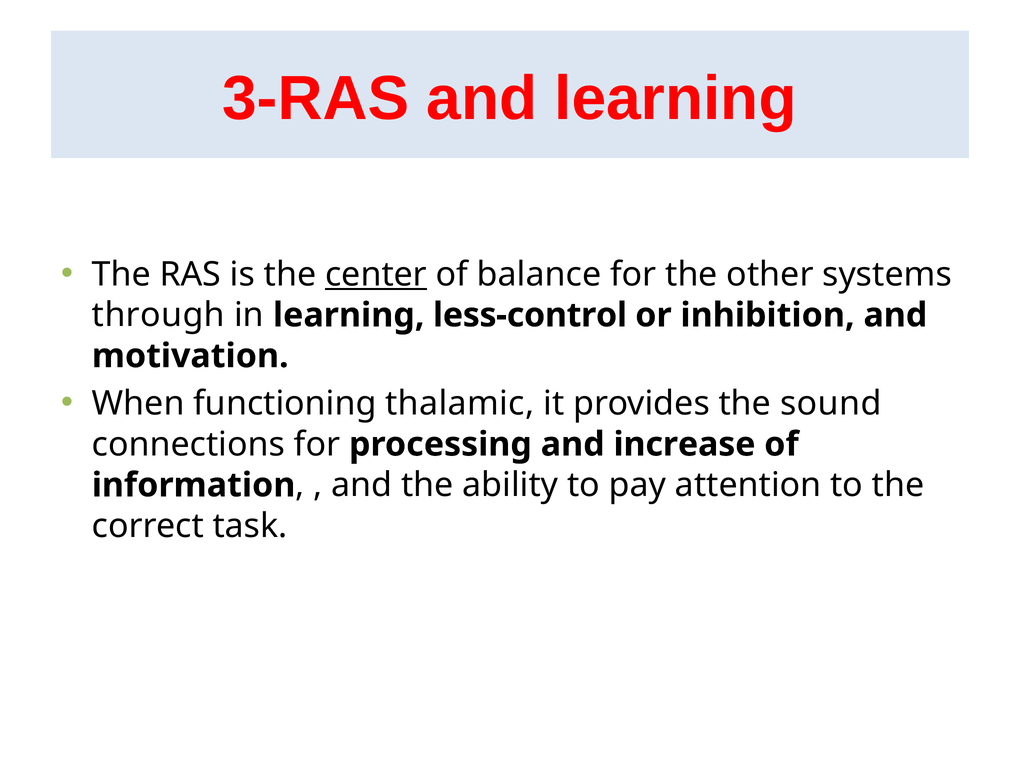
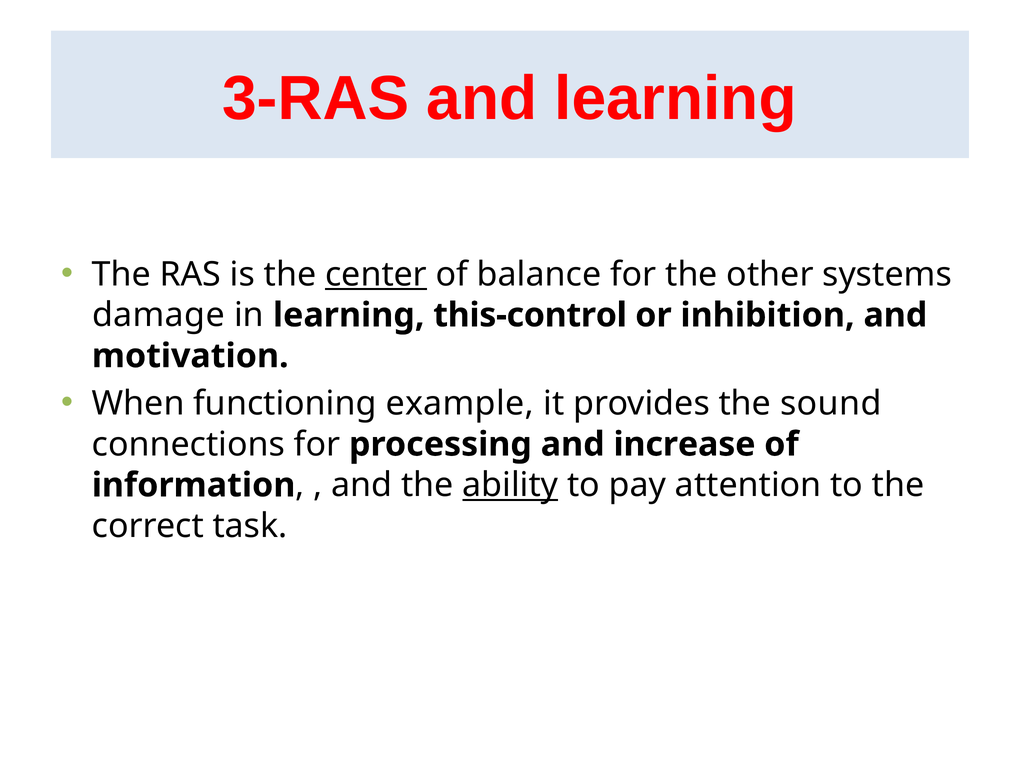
through: through -> damage (158, 315)
less-control: less-control -> this-control (530, 315)
thalamic: thalamic -> example (460, 404)
ability underline: none -> present (510, 485)
